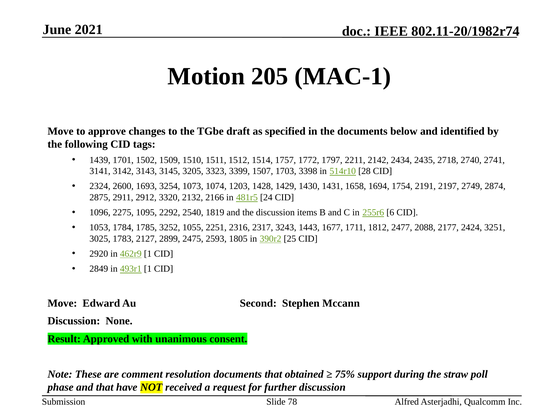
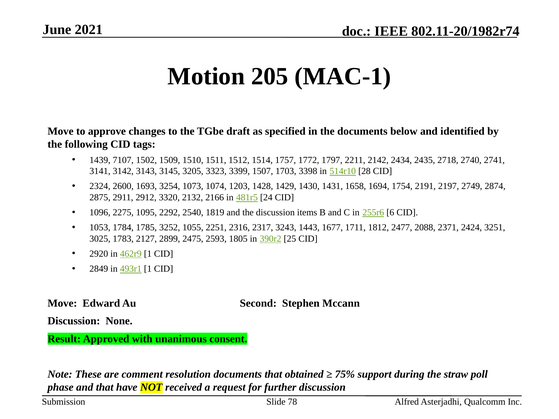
1701: 1701 -> 7107 (123, 160)
2177: 2177 -> 2371 (448, 228)
